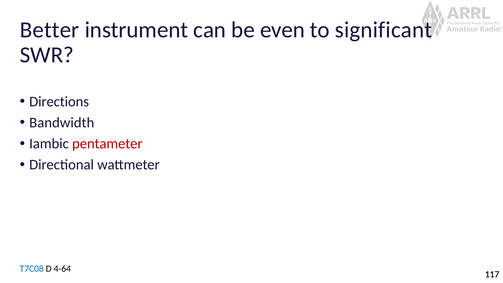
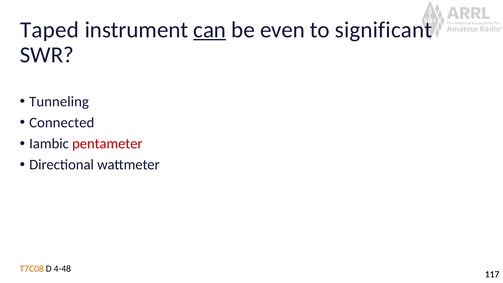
Better: Better -> Taped (50, 30)
can underline: none -> present (210, 30)
Directions: Directions -> Tunneling (59, 102)
Bandwidth: Bandwidth -> Connected (62, 123)
T7C08 colour: blue -> orange (32, 269)
4-64: 4-64 -> 4-48 (62, 269)
